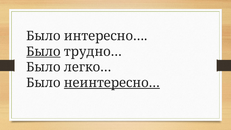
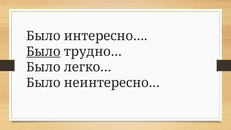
неинтересно… underline: present -> none (112, 83)
